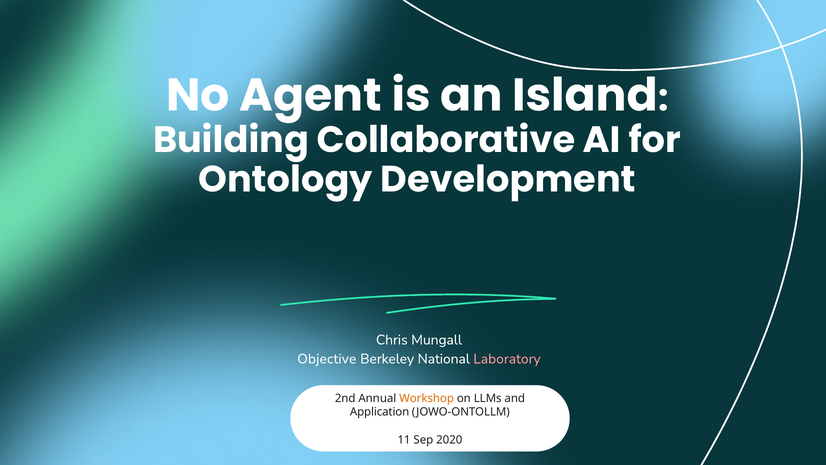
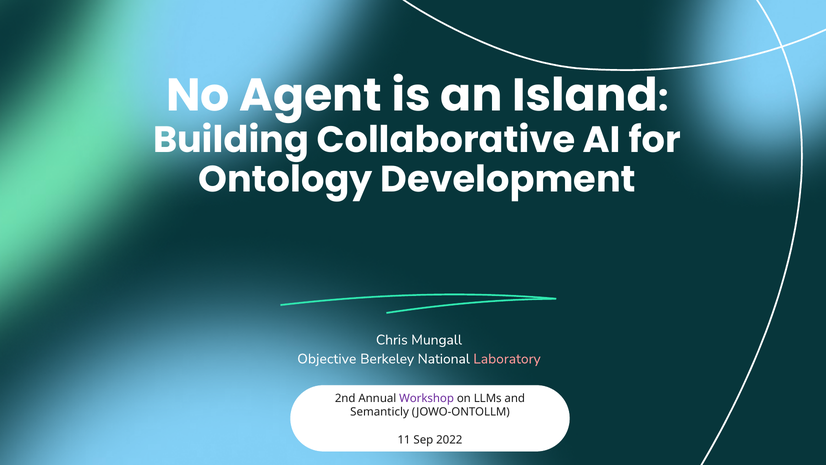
Workshop colour: orange -> purple (427, 398)
Application: Application -> Semanticly (380, 412)
2020: 2020 -> 2022 (449, 439)
